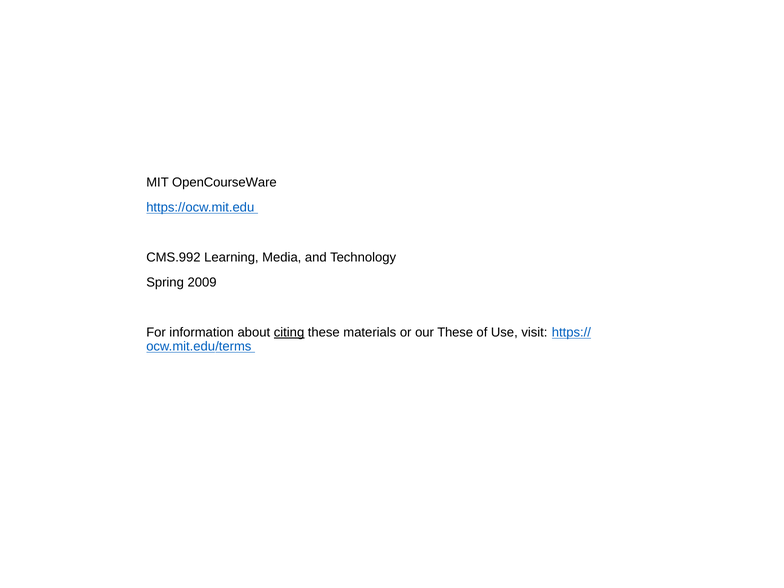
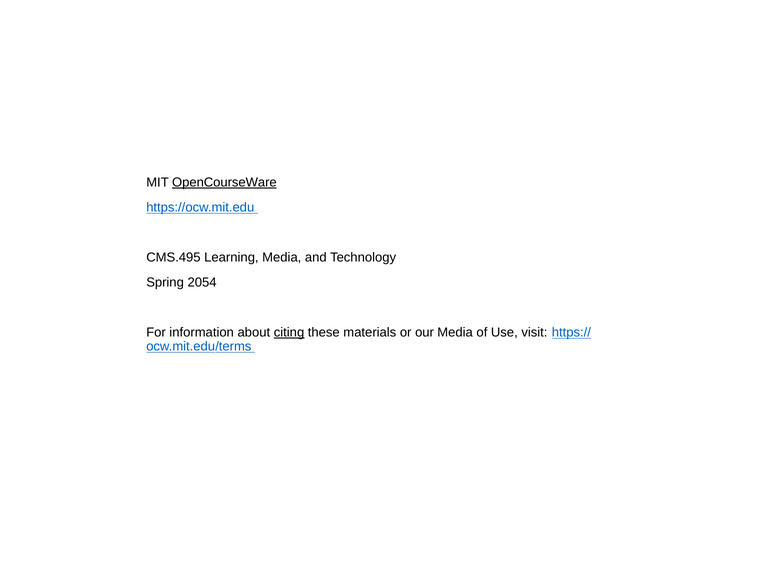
OpenCourseWare underline: none -> present (224, 182)
CMS.992: CMS.992 -> CMS.495 (173, 257)
2009: 2009 -> 2054 (202, 282)
our These: These -> Media (455, 332)
